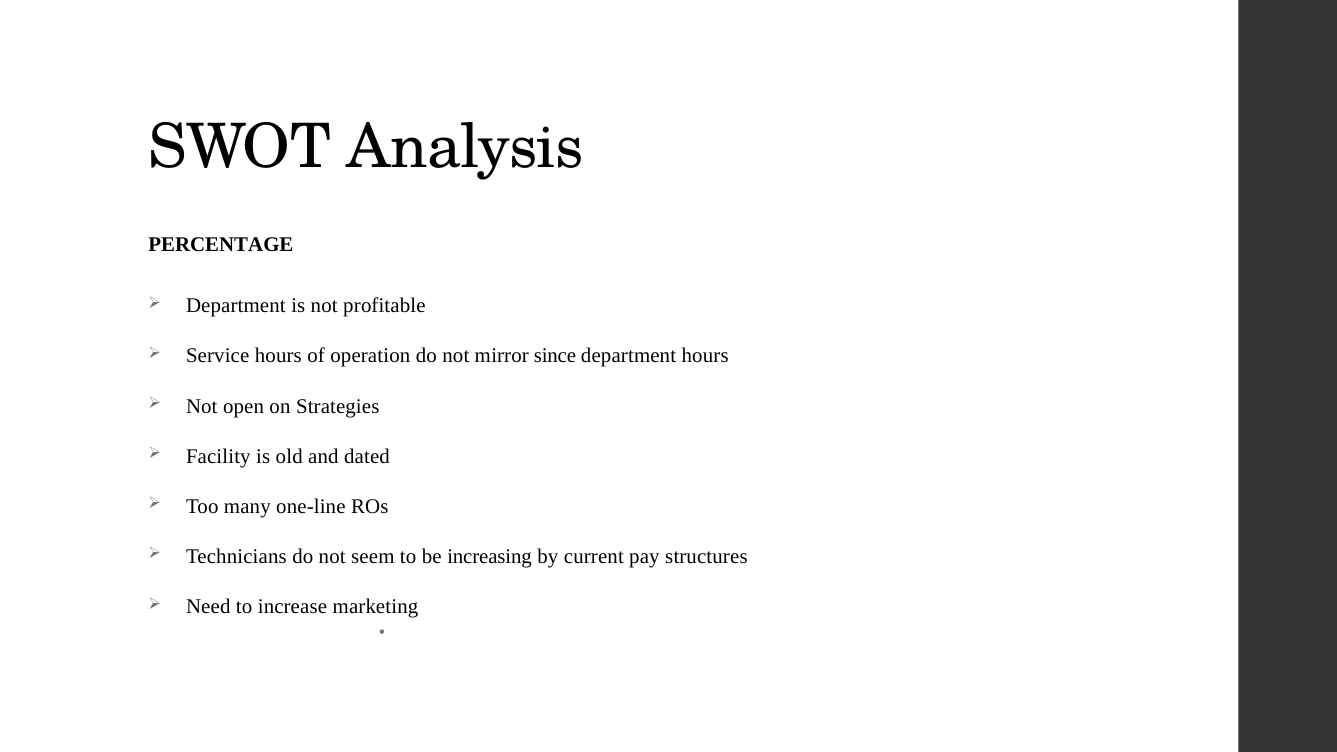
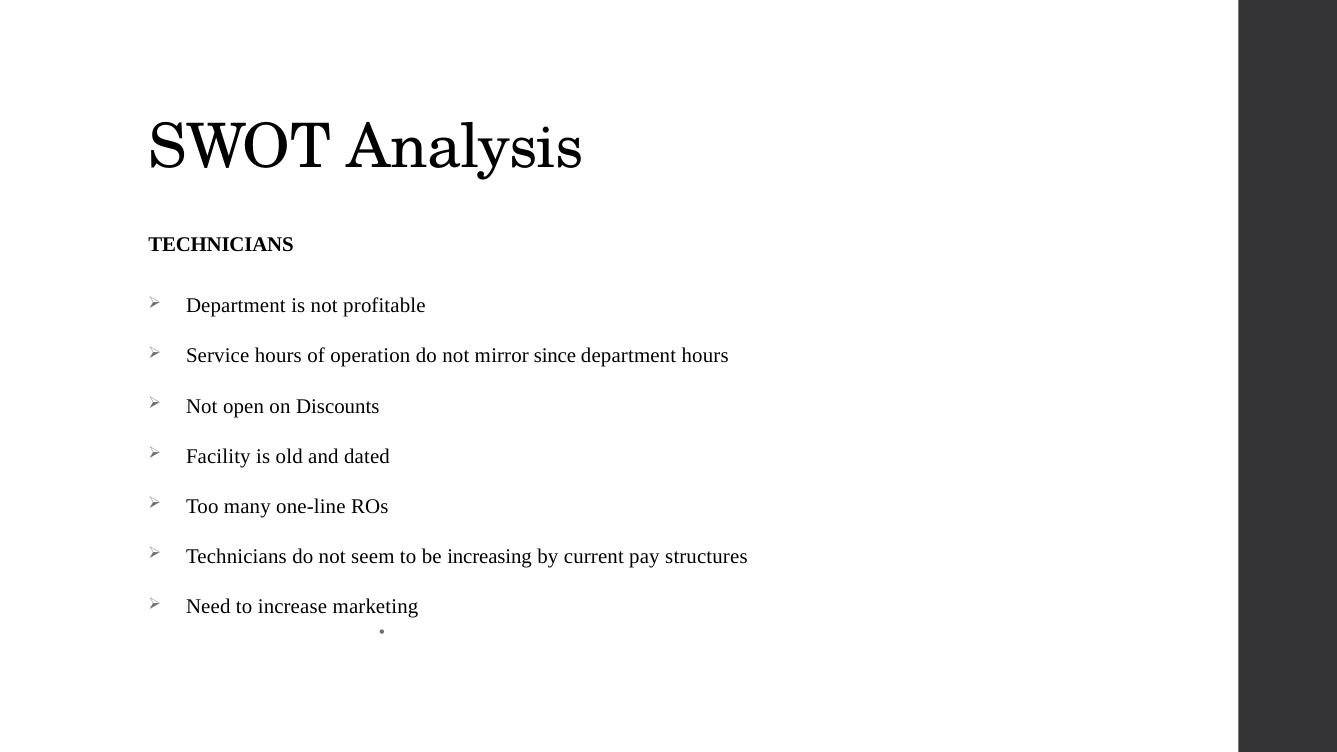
PERCENTAGE: PERCENTAGE -> TECHNICIANS (221, 245)
Strategies: Strategies -> Discounts (338, 406)
